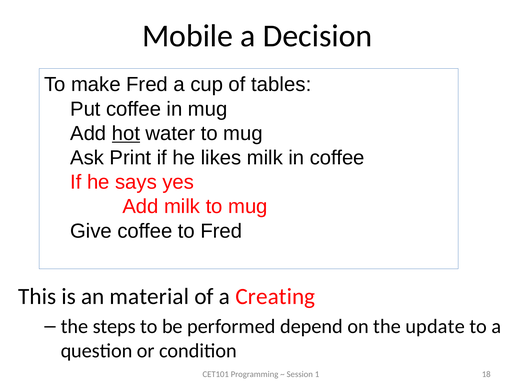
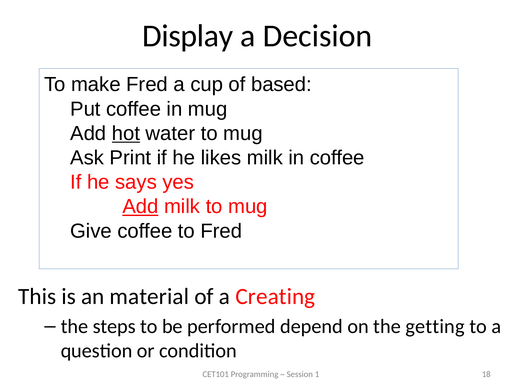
Mobile: Mobile -> Display (188, 36)
tables: tables -> based (281, 84)
Add underline: none -> present (140, 206)
update: update -> getting (435, 326)
